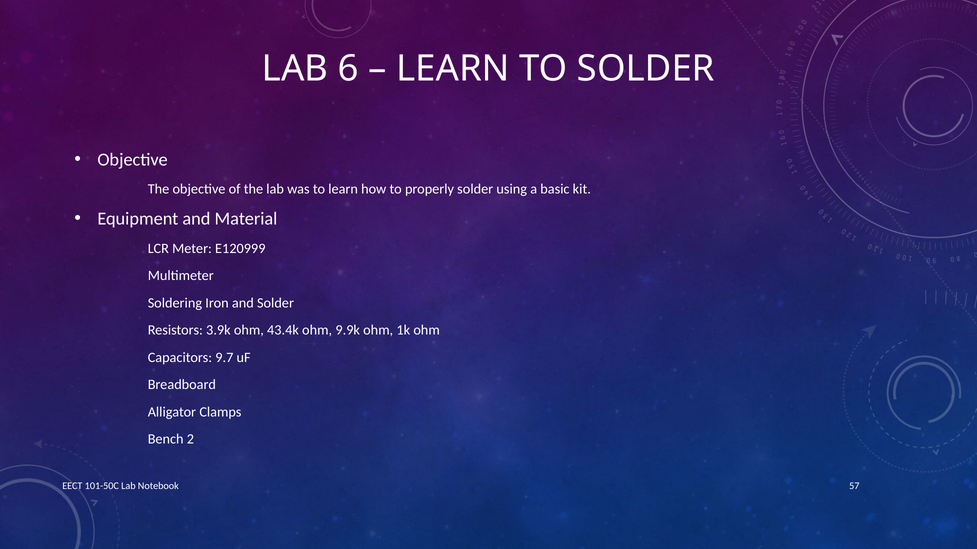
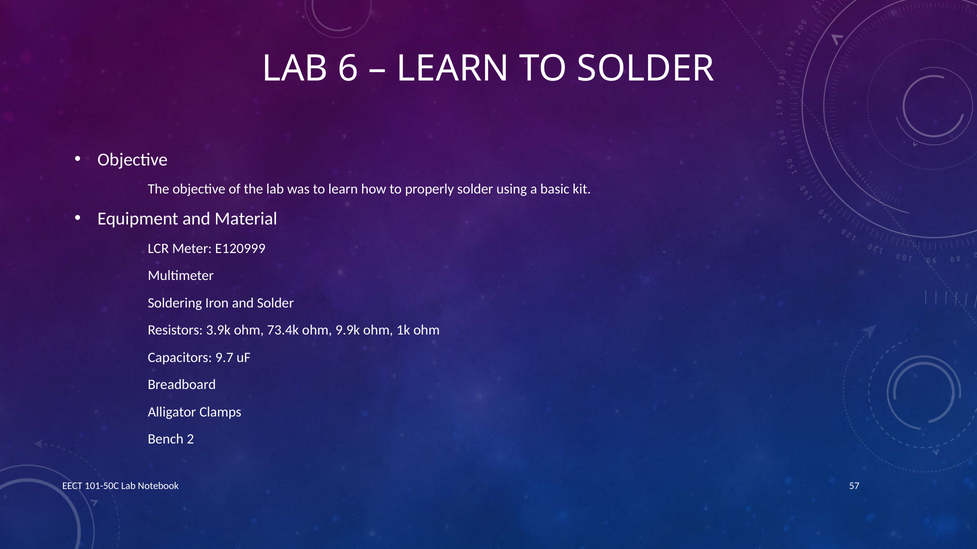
43.4k: 43.4k -> 73.4k (283, 330)
